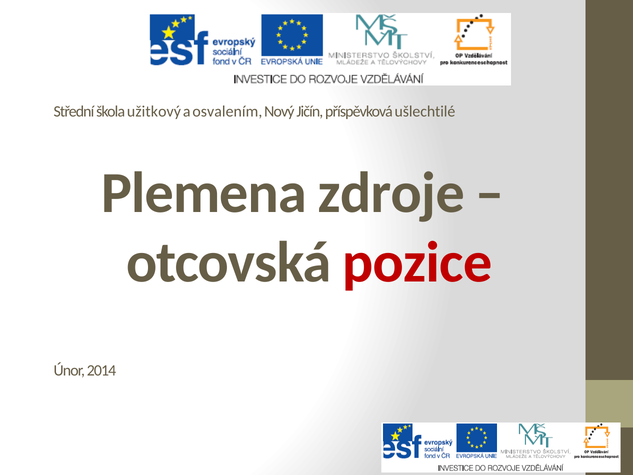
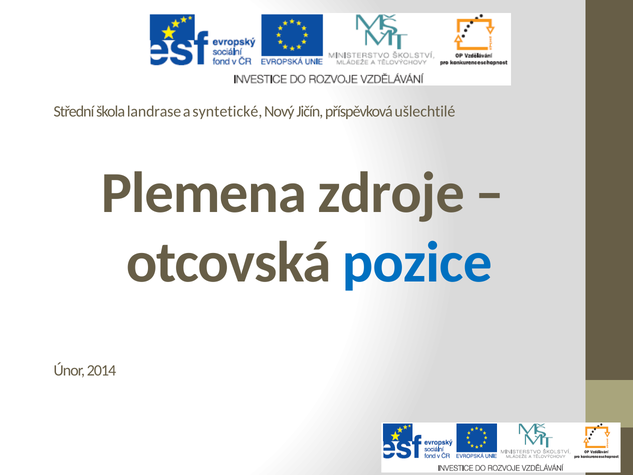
užitkový: užitkový -> landrase (154, 111)
osvalením: osvalením -> syntetické (227, 111)
pozice colour: red -> blue (417, 263)
